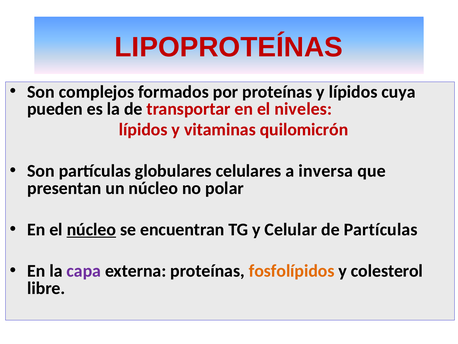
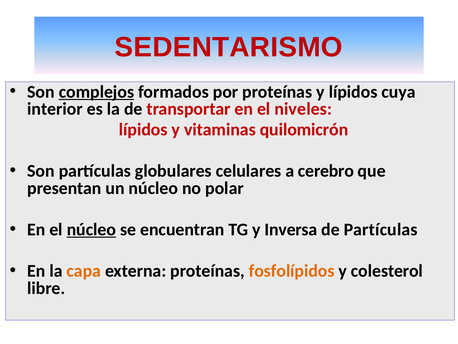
LIPOPROTEÍNAS: LIPOPROTEÍNAS -> SEDENTARISMO (229, 47)
complejos underline: none -> present (96, 92)
pueden: pueden -> interior (55, 109)
inversa: inversa -> cerebro (326, 171)
Celular: Celular -> Inversa (291, 229)
capa colour: purple -> orange (84, 271)
